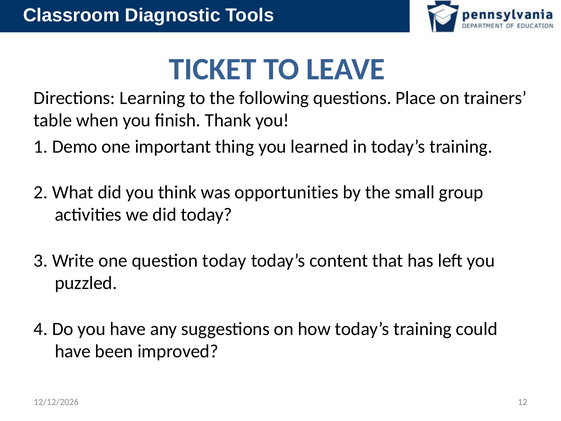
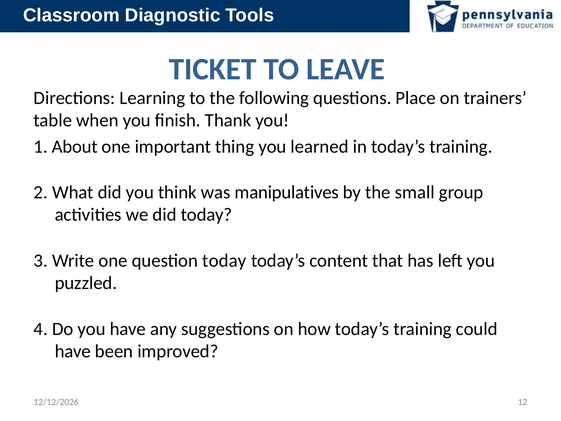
Demo: Demo -> About (75, 146)
opportunities: opportunities -> manipulatives (287, 192)
